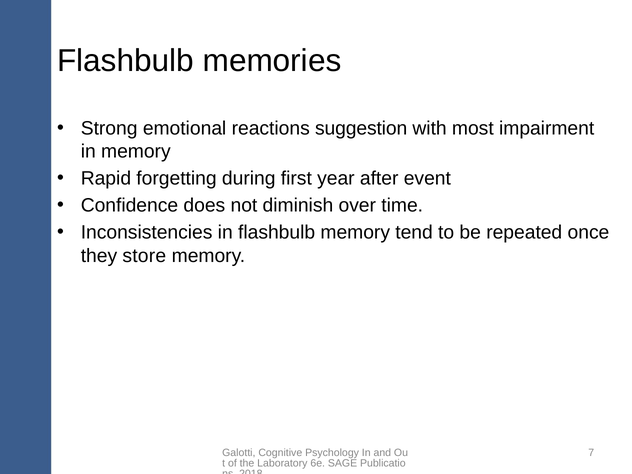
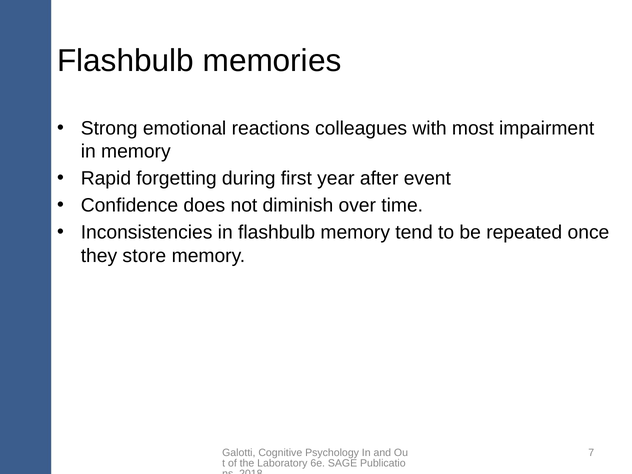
suggestion: suggestion -> colleagues (361, 128)
